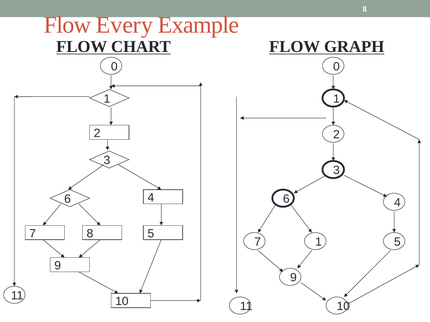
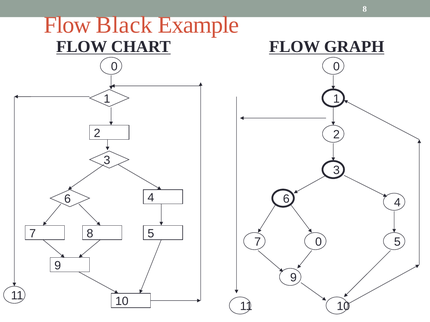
Every: Every -> Black (124, 25)
7 1: 1 -> 0 (319, 242)
